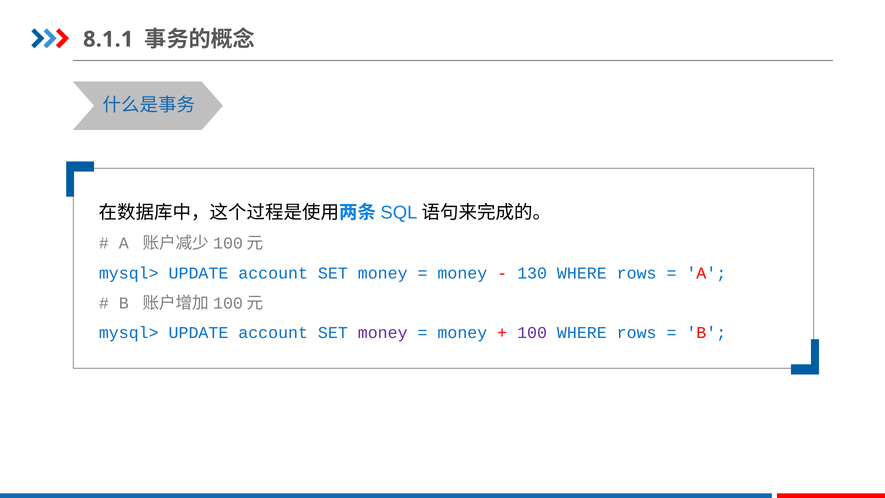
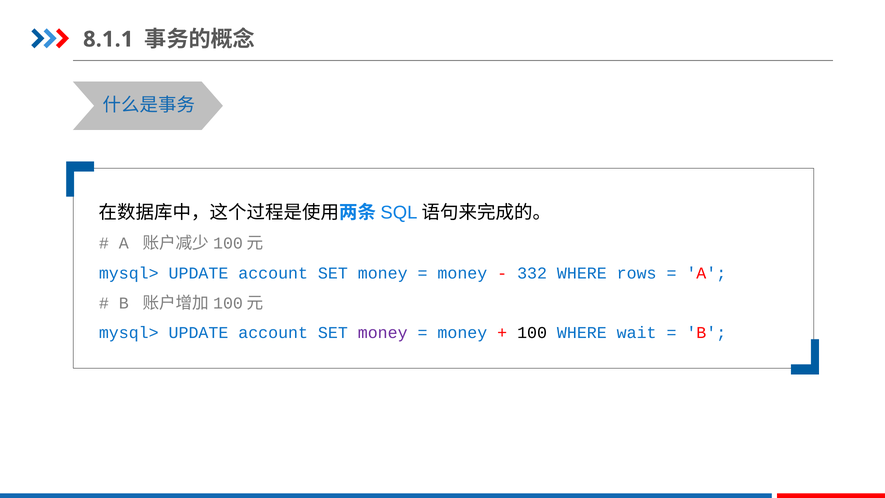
130: 130 -> 332 (532, 273)
100 colour: purple -> black (532, 333)
rows: rows -> wait (637, 333)
